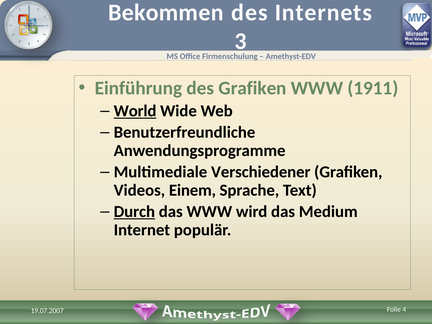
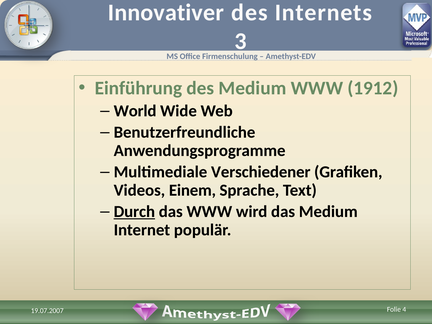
Bekommen: Bekommen -> Innovativer (166, 13)
des Grafiken: Grafiken -> Medium (252, 88)
1911: 1911 -> 1912 (373, 88)
World underline: present -> none (135, 111)
